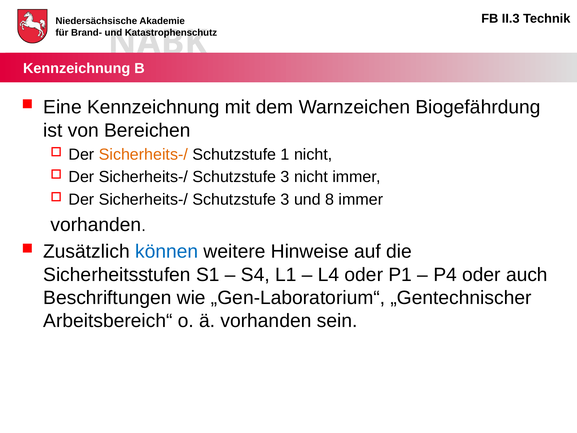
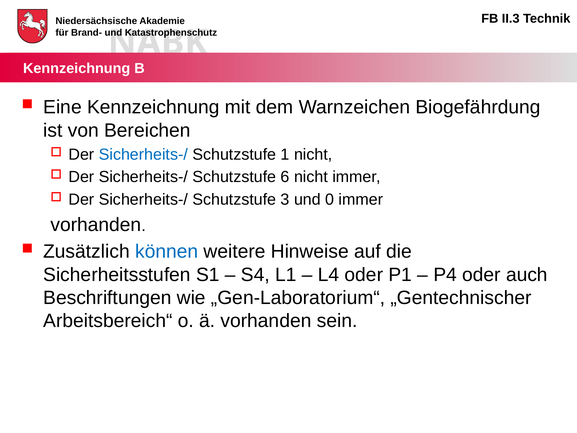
Sicherheits-/ colour: orange -> blue (143, 154)
3: 3 -> 6 (285, 177)
8: 8 -> 0 (330, 199)
